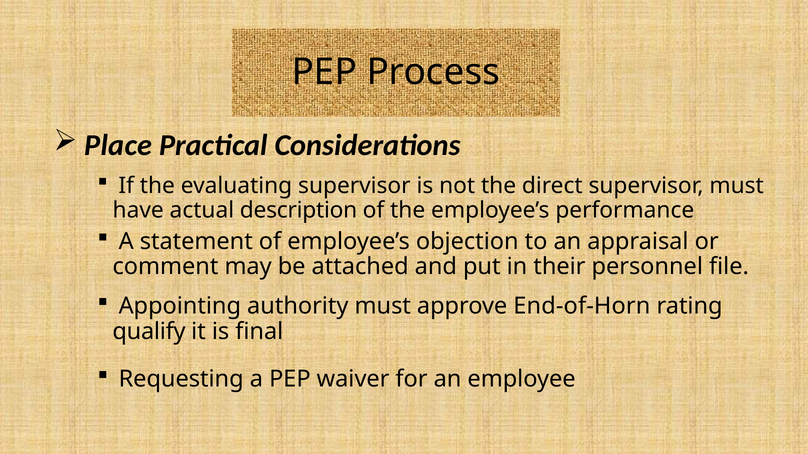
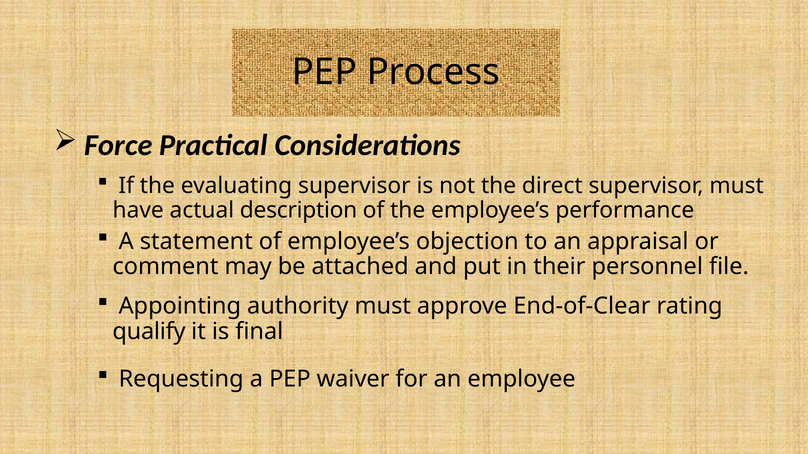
Place: Place -> Force (118, 145)
End-of-Horn: End-of-Horn -> End-of-Clear (582, 306)
